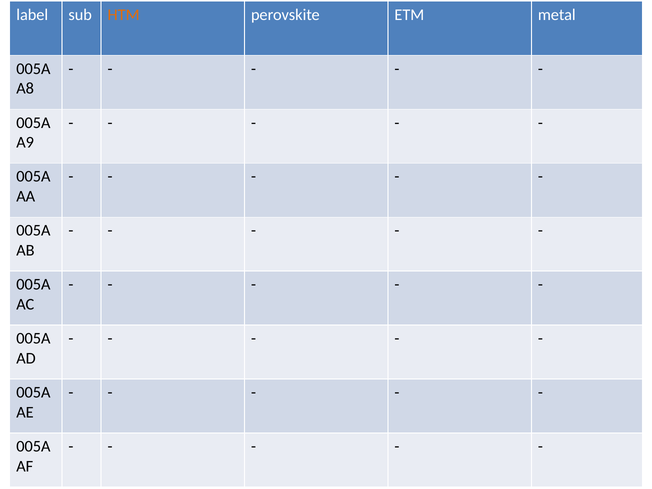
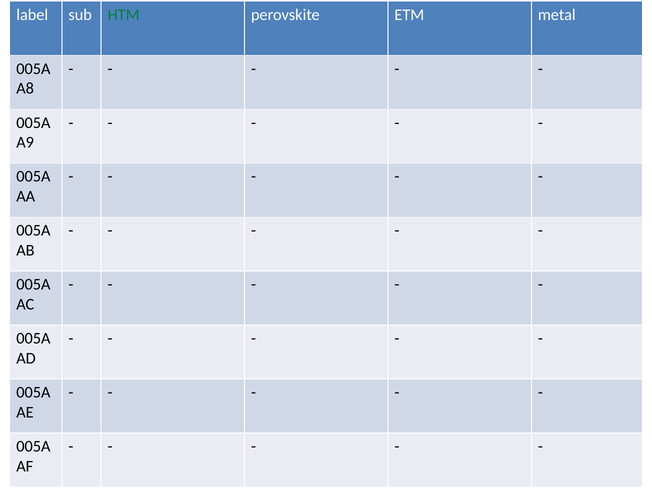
HTM colour: orange -> green (124, 15)
